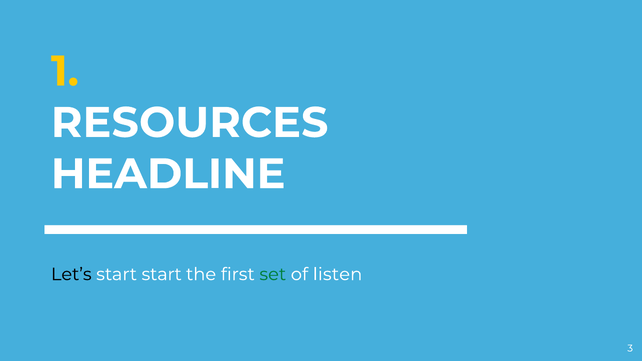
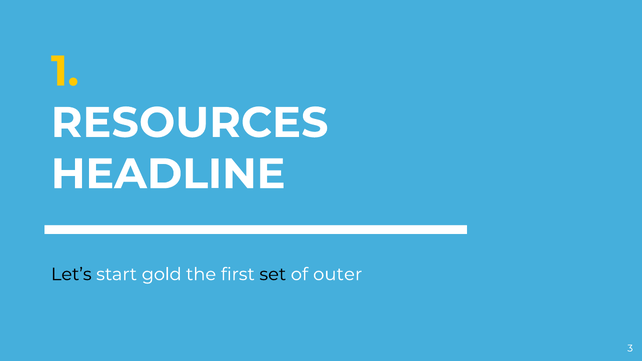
start start: start -> gold (162, 274)
set colour: green -> black (273, 274)
listen: listen -> outer (338, 274)
